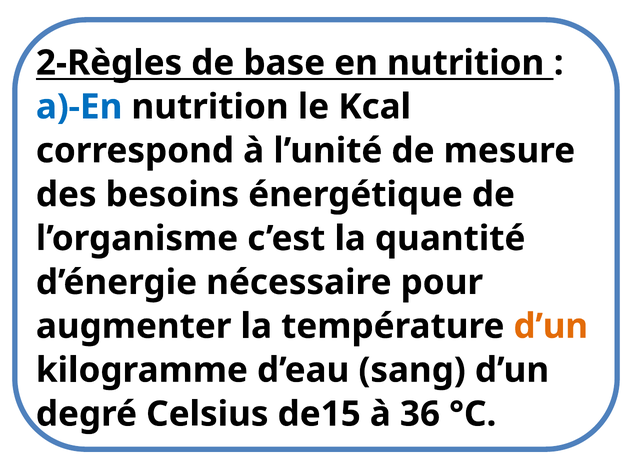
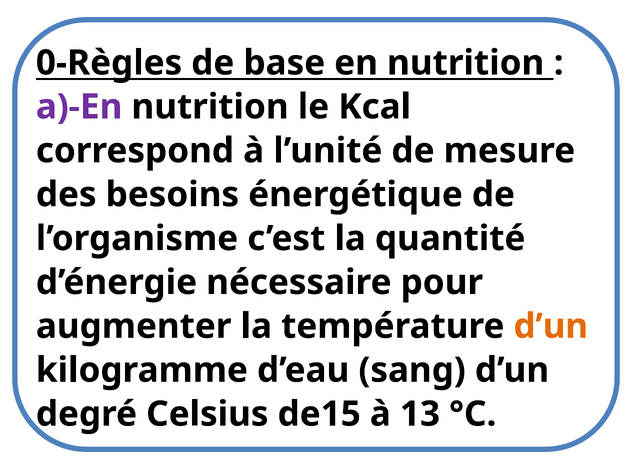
2-Règles: 2-Règles -> 0-Règles (109, 63)
a)-En colour: blue -> purple (79, 107)
36: 36 -> 13 (420, 414)
